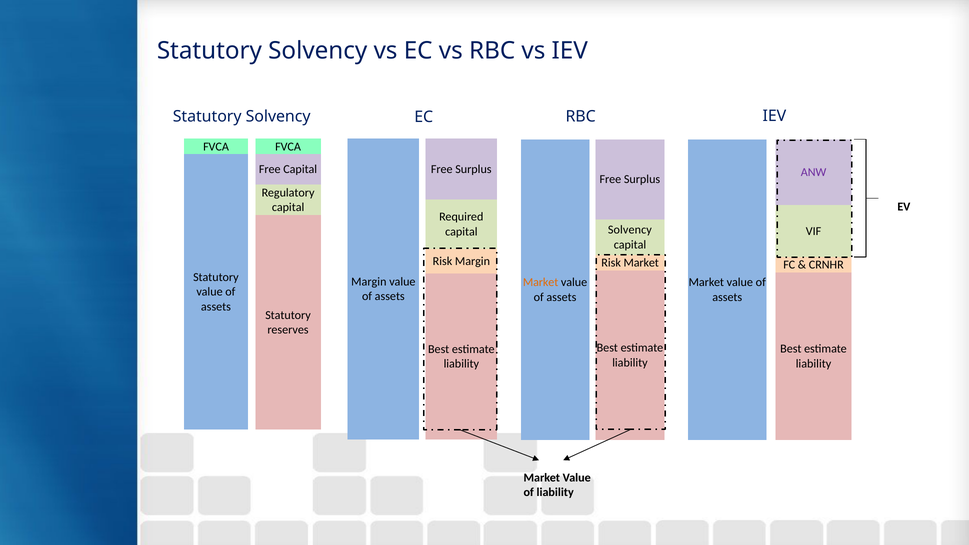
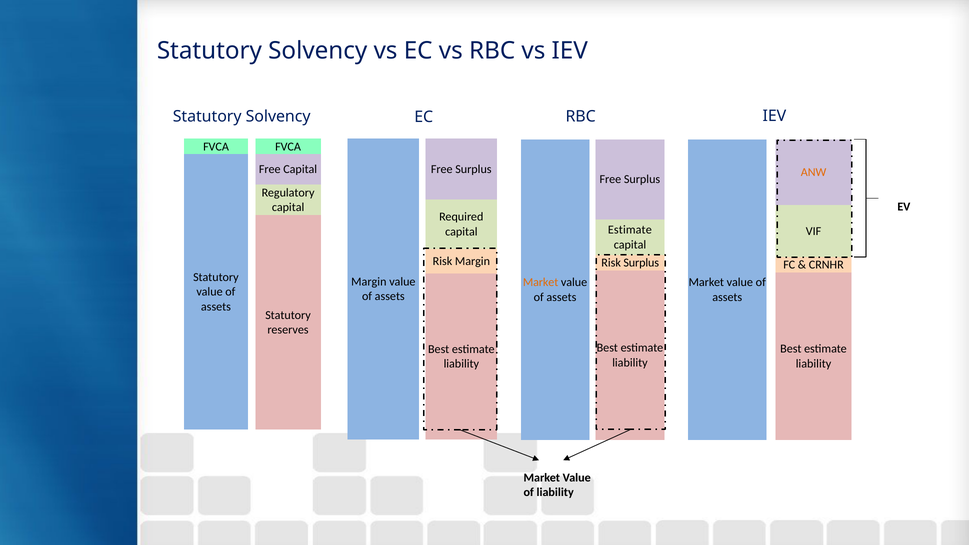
ANW colour: purple -> orange (814, 172)
Solvency: Solvency -> Estimate (630, 230)
Risk Market: Market -> Surplus (641, 263)
